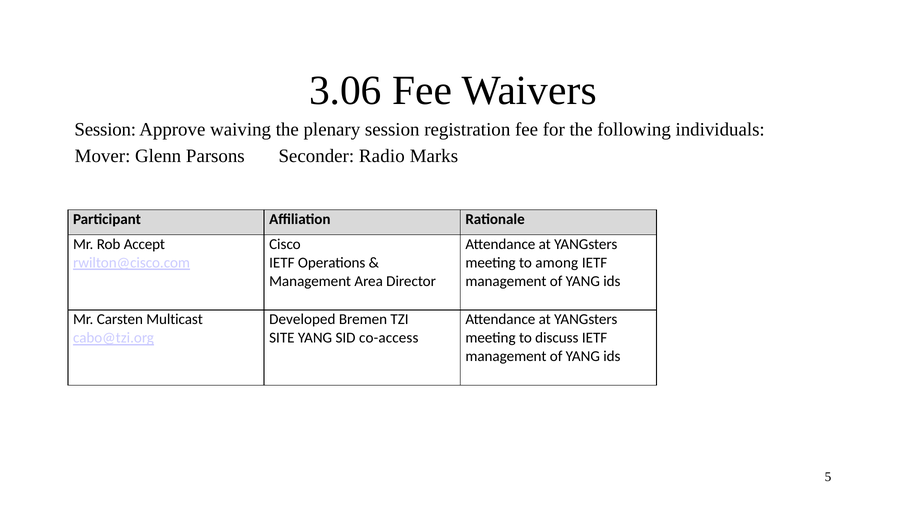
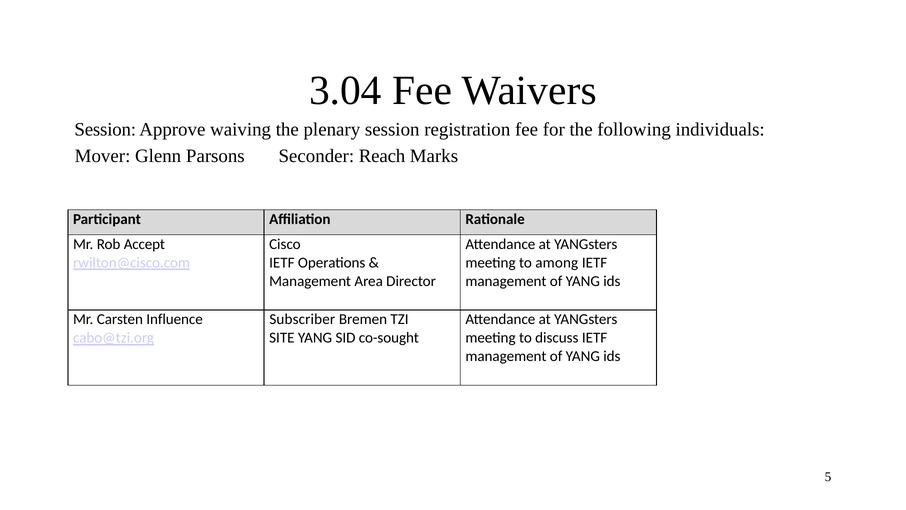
3.06: 3.06 -> 3.04 (345, 91)
Radio: Radio -> Reach (382, 156)
Multicast: Multicast -> Influence (175, 319)
Developed: Developed -> Subscriber (302, 319)
co-access: co-access -> co-sought (389, 338)
